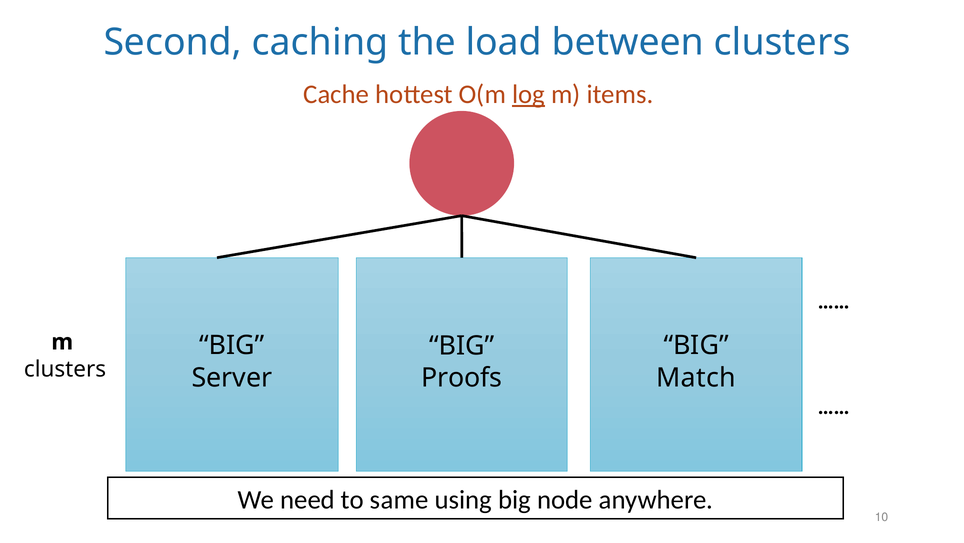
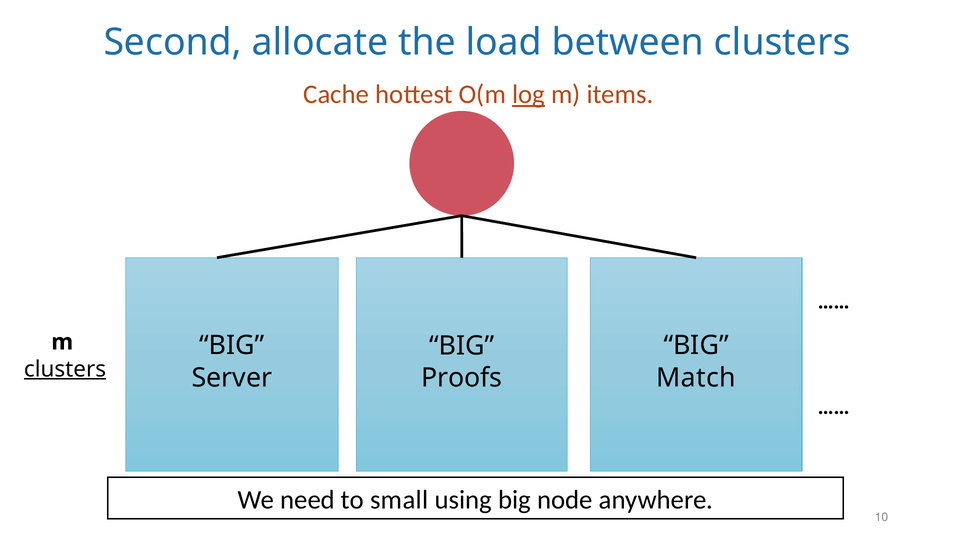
caching: caching -> allocate (320, 42)
clusters underline: none -> present (65, 369)
same: same -> small (399, 499)
